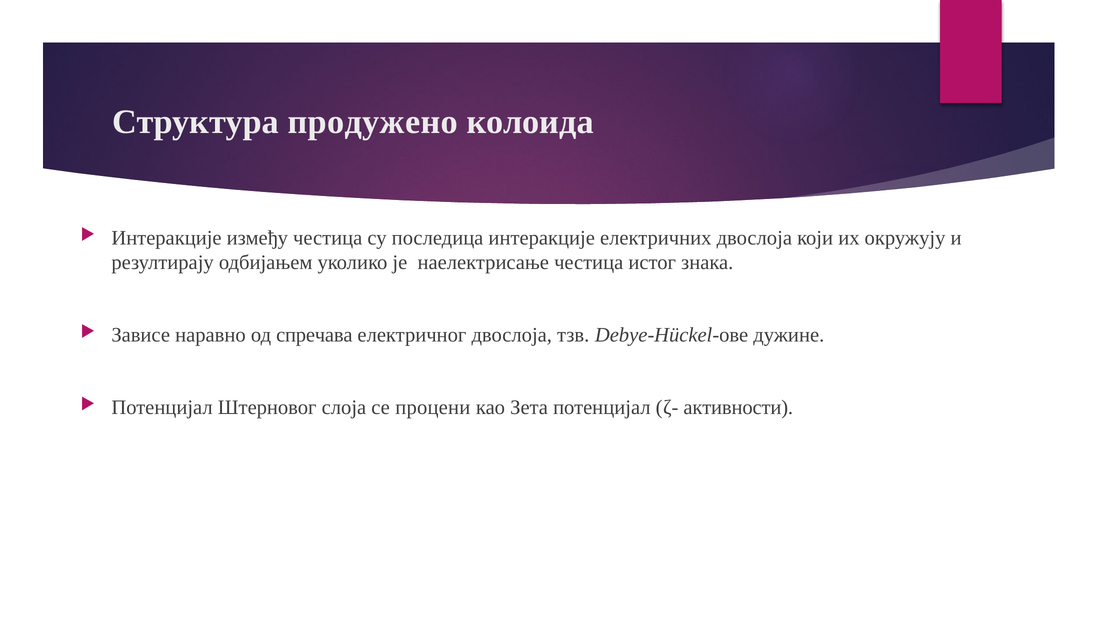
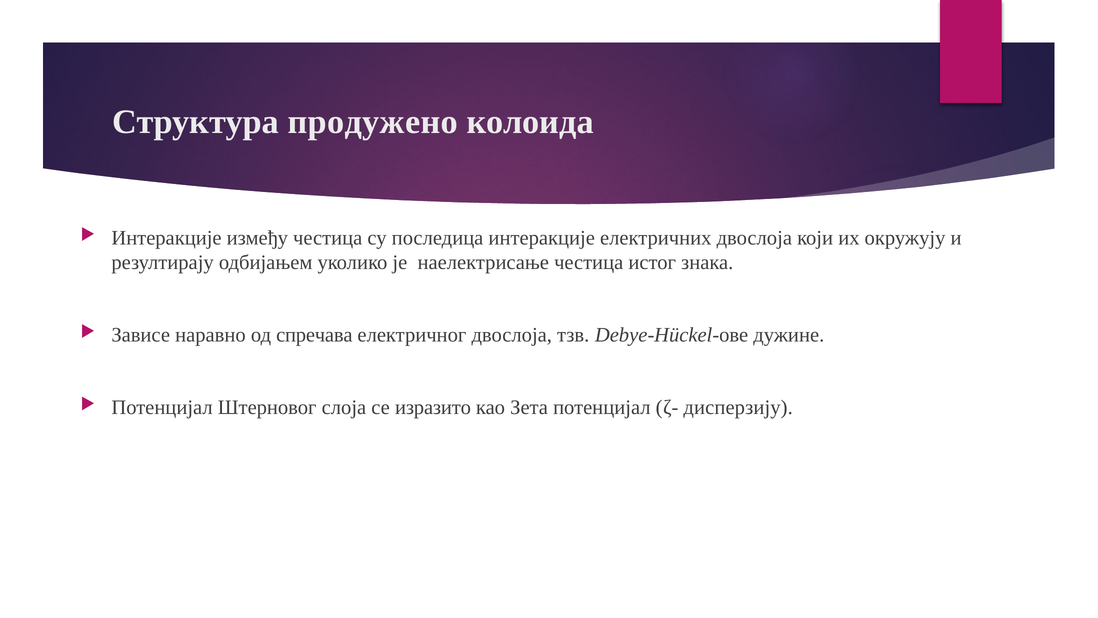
процени: процени -> изразито (433, 407)
активности: активности -> дисперзију (738, 407)
